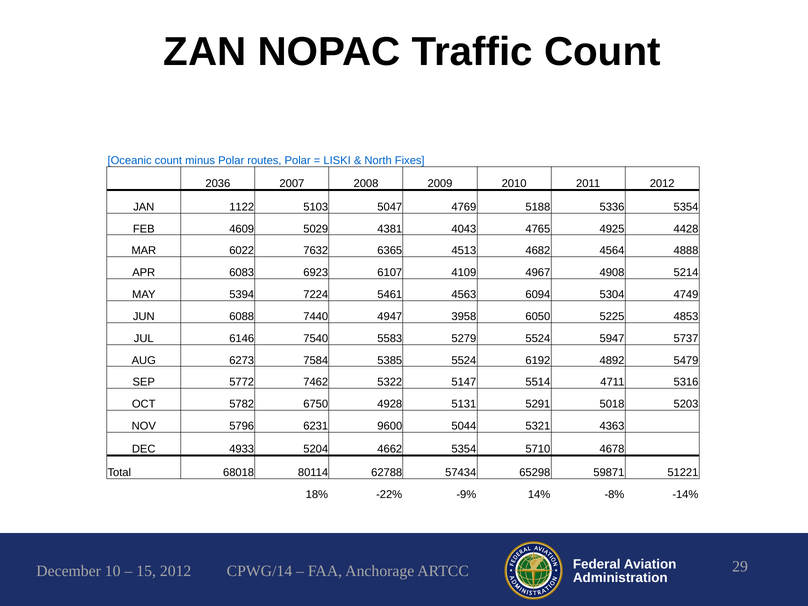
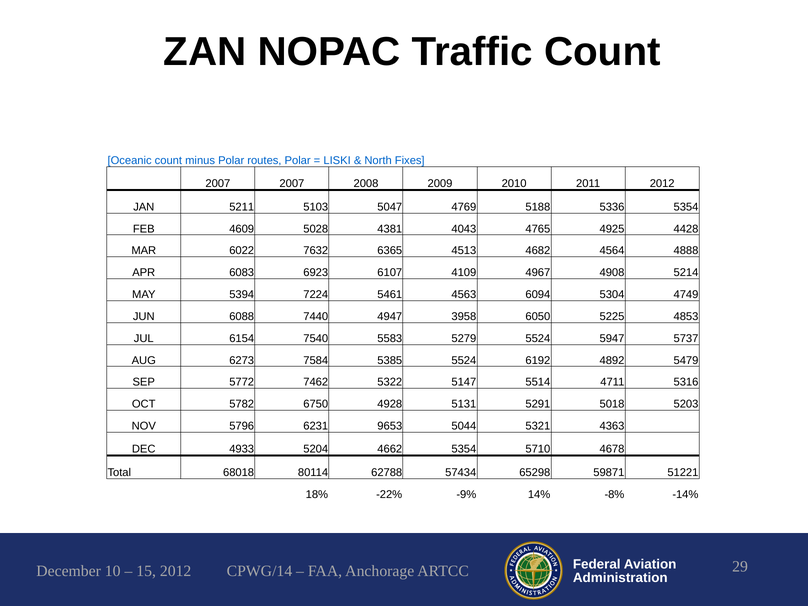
2036: 2036 -> 2007 (218, 184)
1122: 1122 -> 5211 (242, 207)
5029: 5029 -> 5028 (316, 229)
6146: 6146 -> 6154 (242, 338)
9600: 9600 -> 9653 (390, 426)
